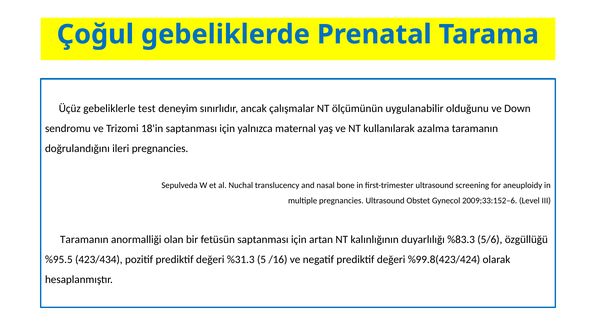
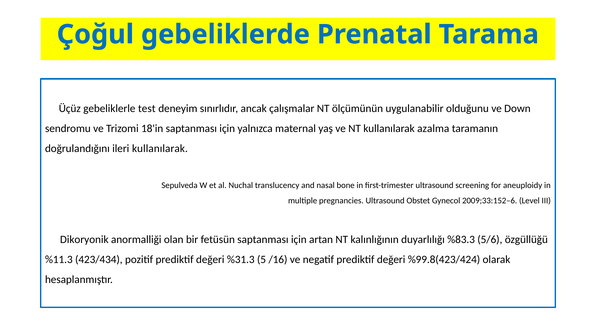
ileri pregnancies: pregnancies -> kullanılarak (160, 148)
Taramanın: Taramanın -> Dikoryonik (84, 239)
%95.5: %95.5 -> %11.3 (59, 259)
